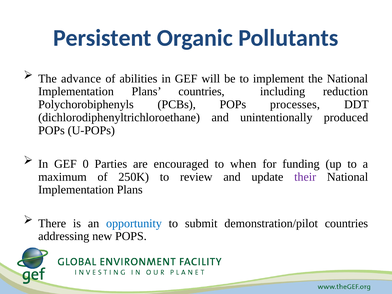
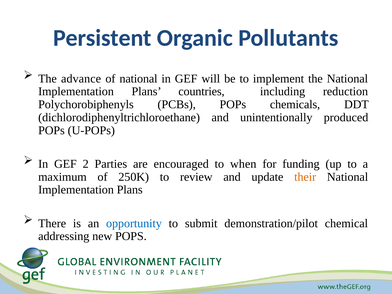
of abilities: abilities -> national (138, 79)
processes: processes -> chemicals (295, 104)
0: 0 -> 2 (86, 164)
their colour: purple -> orange (305, 177)
demonstration/pilot countries: countries -> chemical (346, 223)
